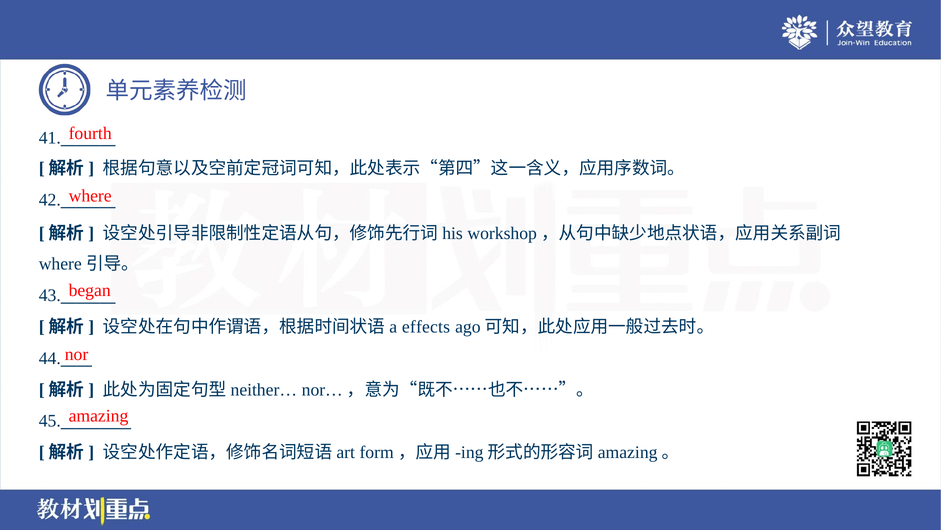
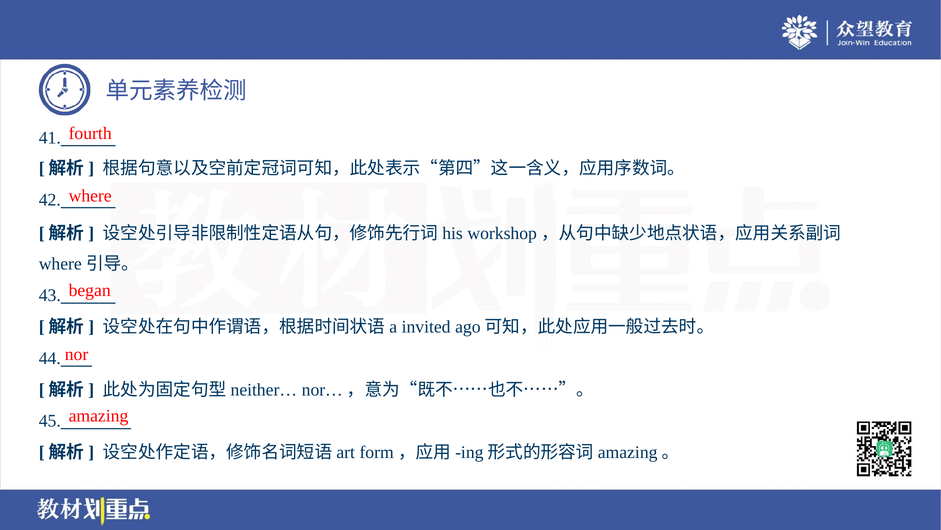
effects: effects -> invited (426, 327)
